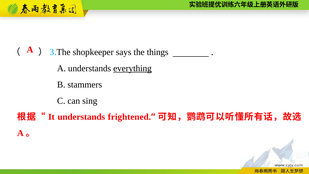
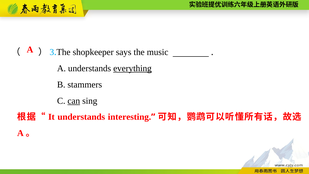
things: things -> music (158, 52)
can underline: none -> present (74, 101)
frightened: frightened -> interesting (129, 117)
